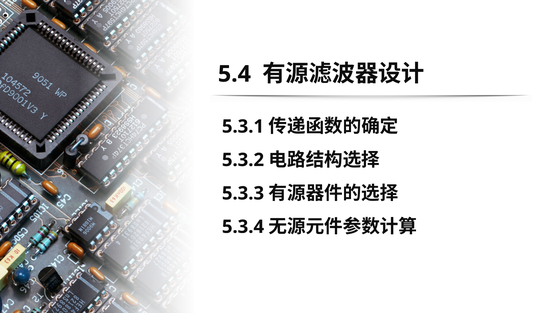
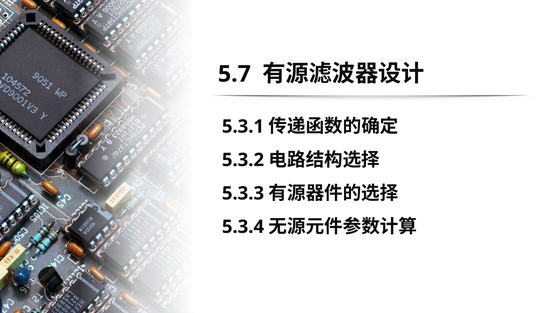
5.4: 5.4 -> 5.7 (234, 74)
